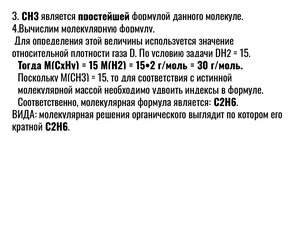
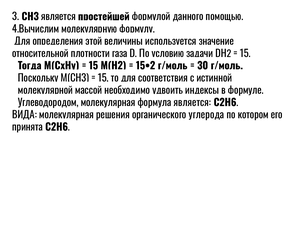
молекуле: молекуле -> помощью (224, 17)
Соответственно: Соответственно -> Углеводородом (48, 103)
выглядит: выглядит -> углерода (206, 115)
кратной: кратной -> принята (27, 127)
